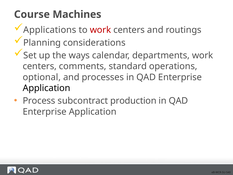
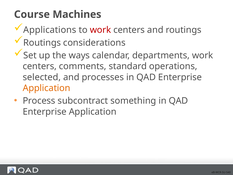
Planning: Planning -> Routings (42, 43)
optional: optional -> selected (42, 77)
Application colour: black -> orange (47, 88)
production: production -> something (133, 101)
